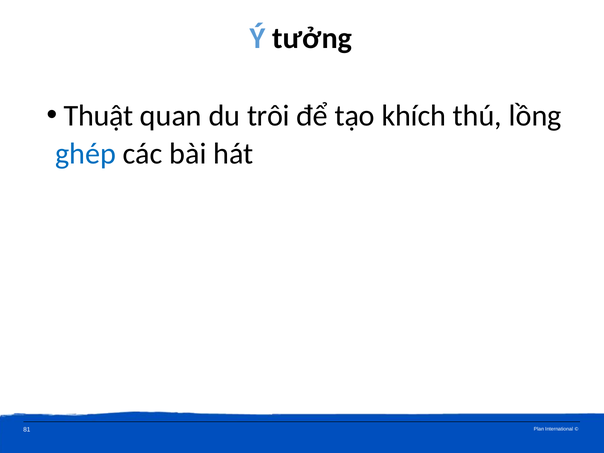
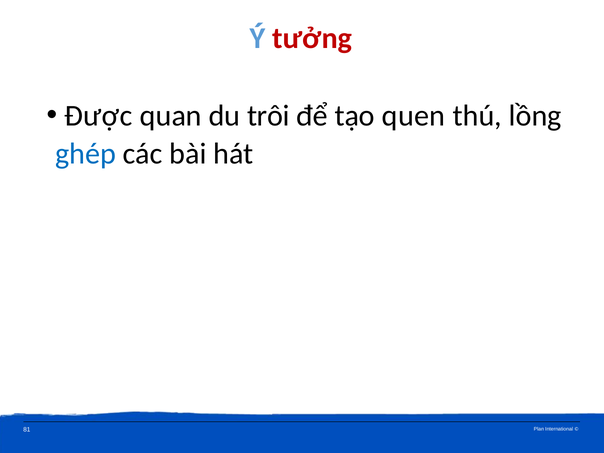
tưởng colour: black -> red (312, 38)
Thuật: Thuật -> Được (98, 116)
khích: khích -> quen (414, 116)
